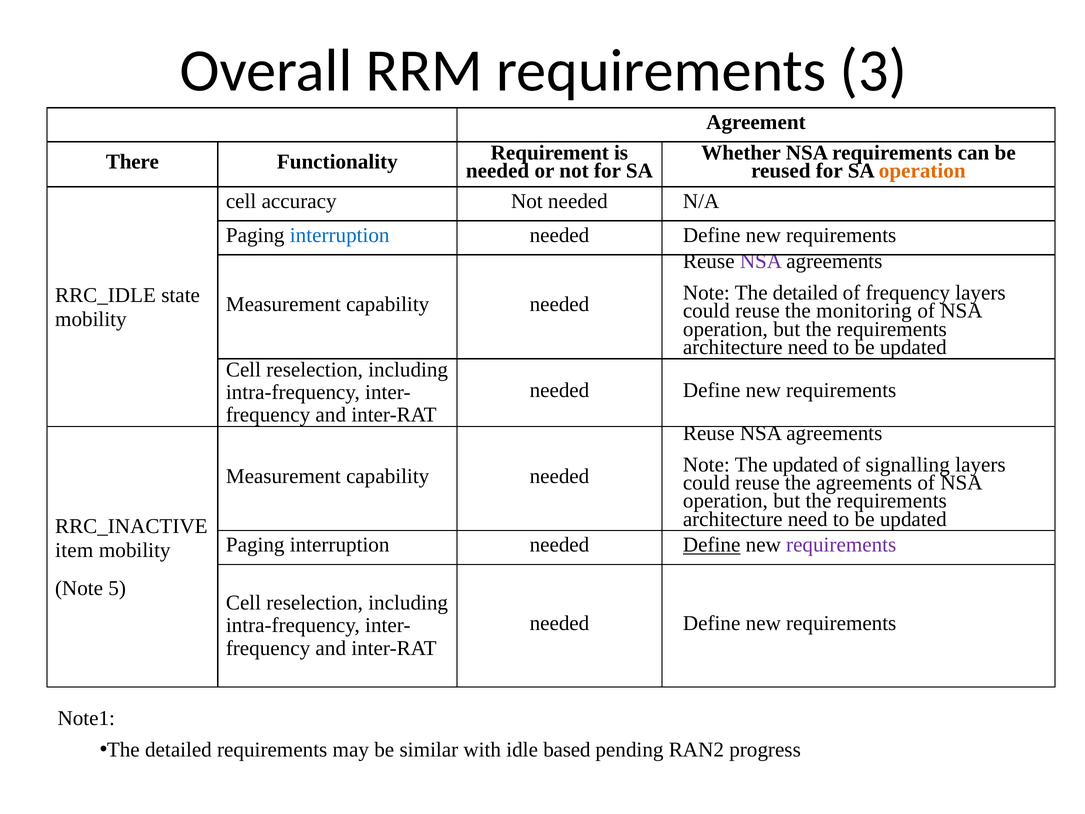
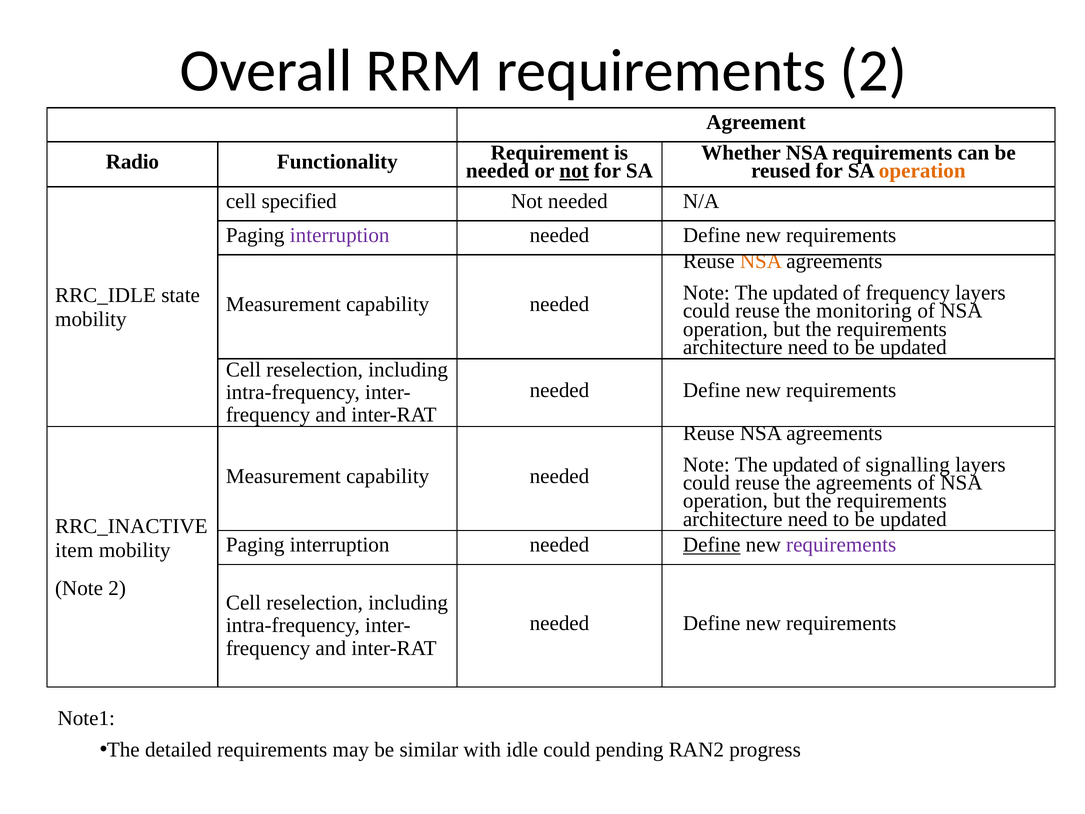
requirements 3: 3 -> 2 (874, 71)
There: There -> Radio (132, 162)
not underline: none -> present (574, 171)
accuracy: accuracy -> specified (299, 201)
interruption colour: blue -> purple (340, 235)
NSA colour: purple -> orange (761, 261)
detailed: detailed -> updated (805, 293)
Note 5: 5 -> 2 (117, 588)
idle based: based -> could (567, 750)
